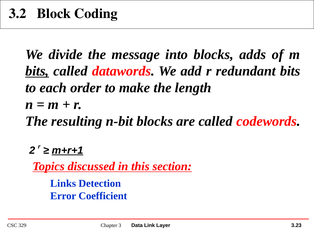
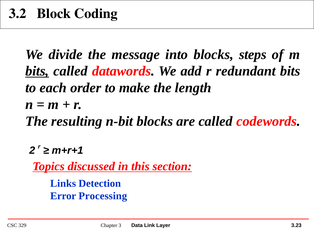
adds: adds -> steps (253, 55)
m+r+1 underline: present -> none (68, 151)
Coefficient: Coefficient -> Processing (103, 196)
